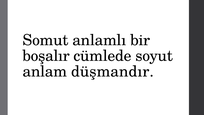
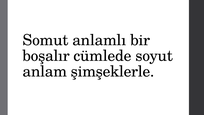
düşmandır: düşmandır -> şimşeklerle (113, 71)
